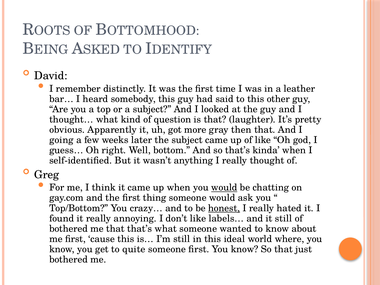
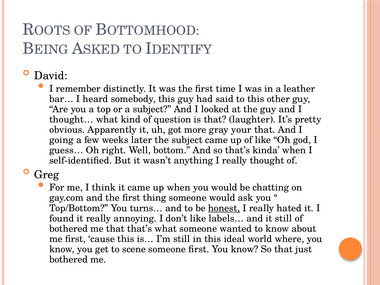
then: then -> your (241, 130)
would underline: present -> none (224, 188)
crazy…: crazy… -> turns… (146, 208)
quite: quite -> scene (134, 249)
